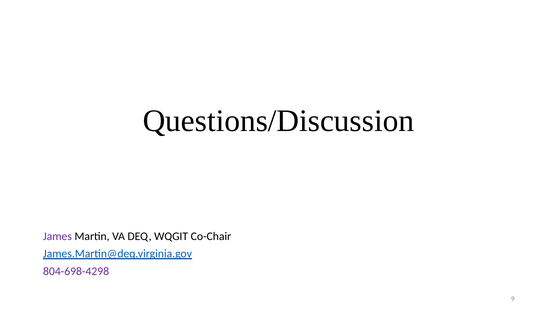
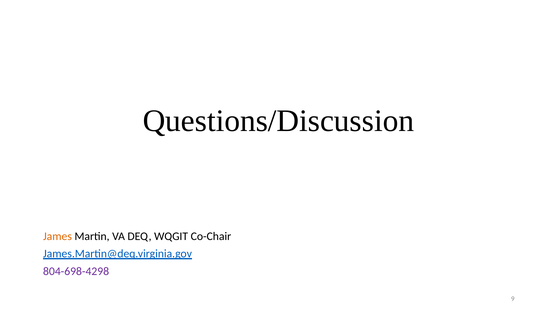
James colour: purple -> orange (57, 236)
